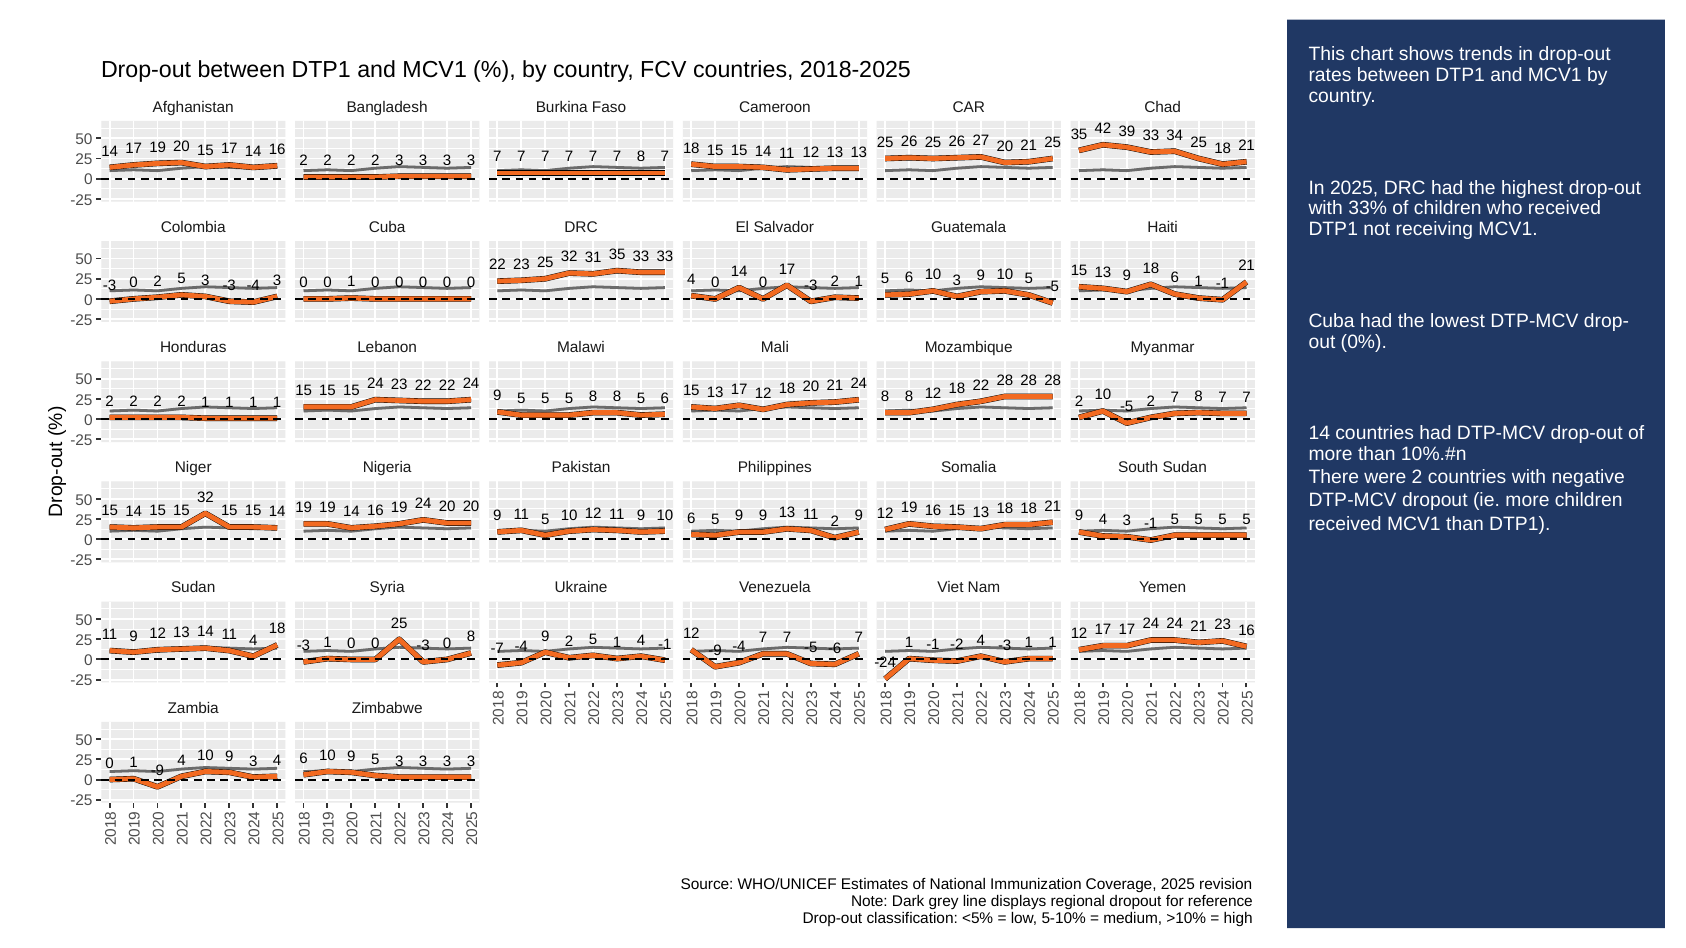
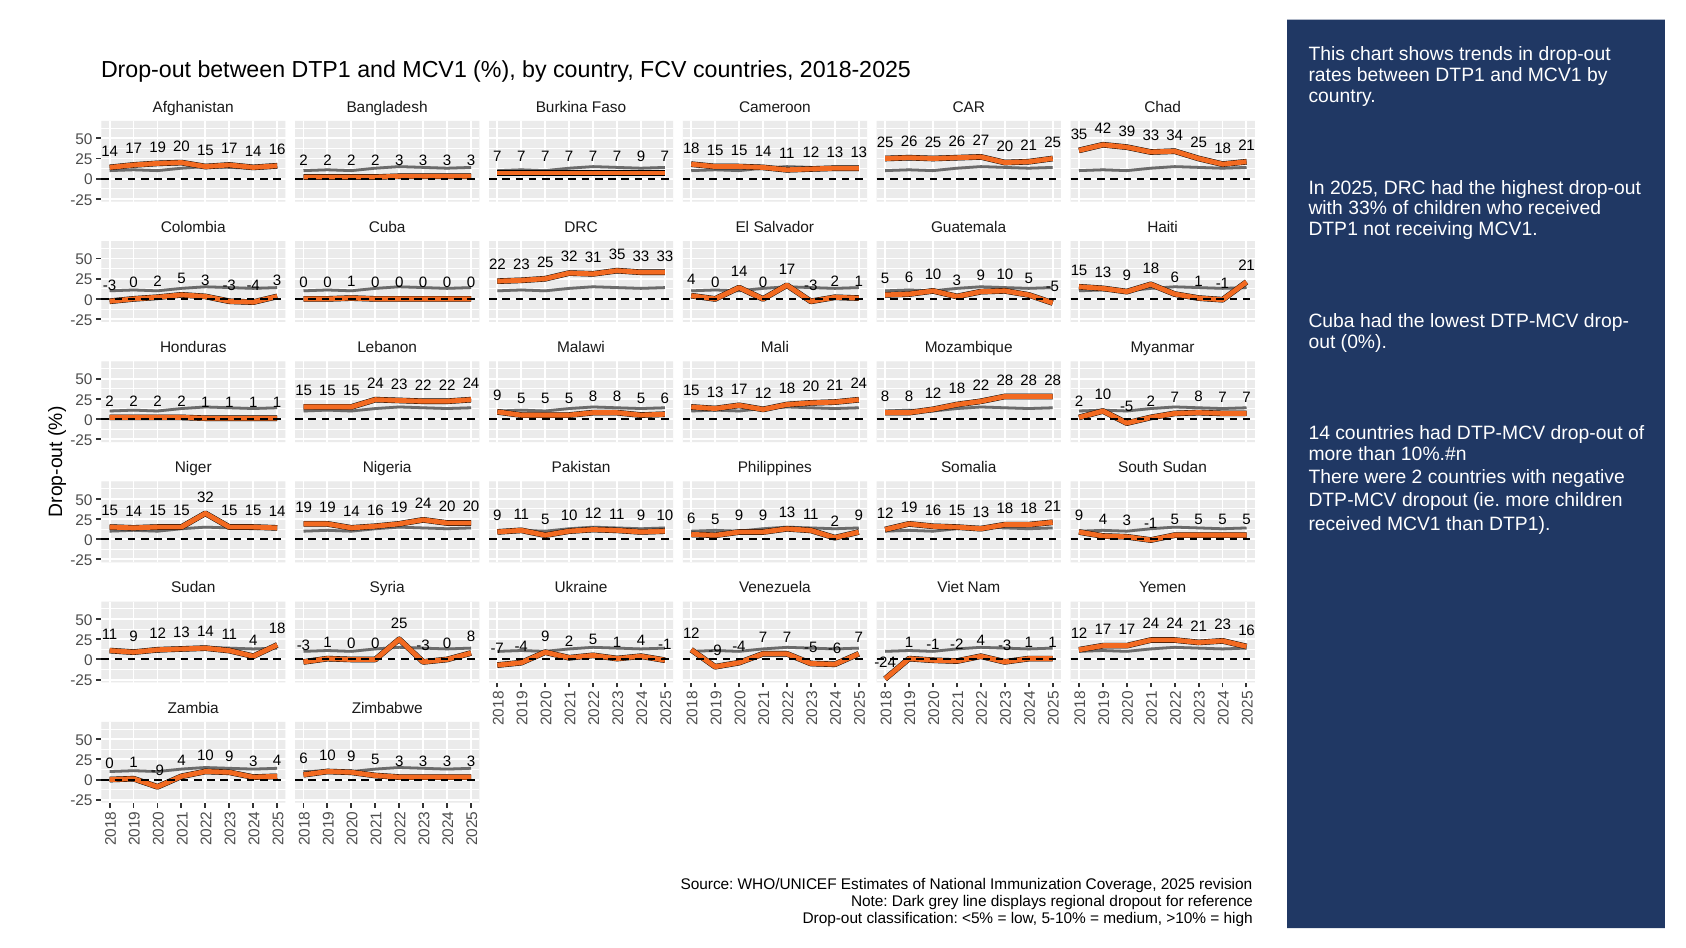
7 7 7 8: 8 -> 9 (641, 157)
